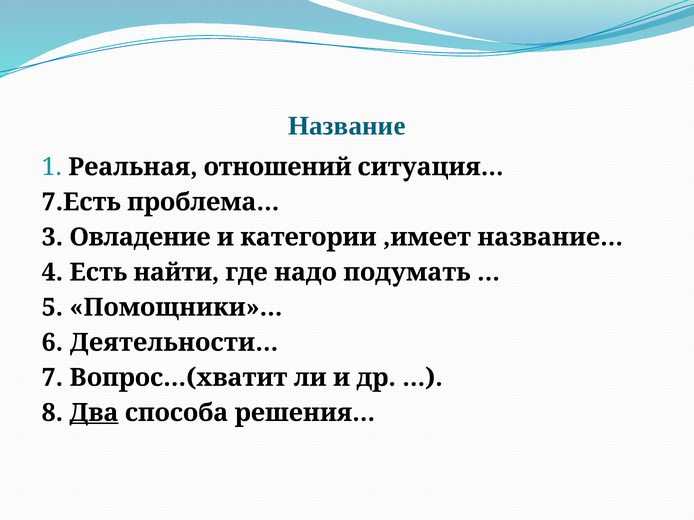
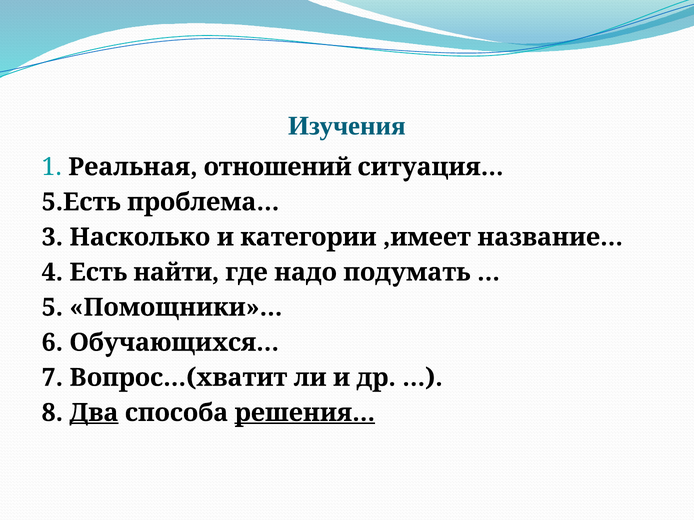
Название: Название -> Изучения (347, 126)
7.Есть: 7.Есть -> 5.Есть (81, 202)
Овладение: Овладение -> Насколько (140, 237)
Деятельности…: Деятельности… -> Обучающихся… (174, 343)
решения… underline: none -> present (305, 413)
